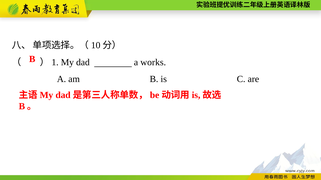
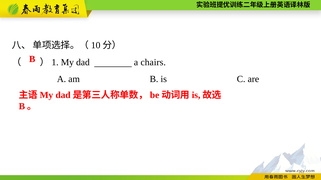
works: works -> chairs (153, 62)
